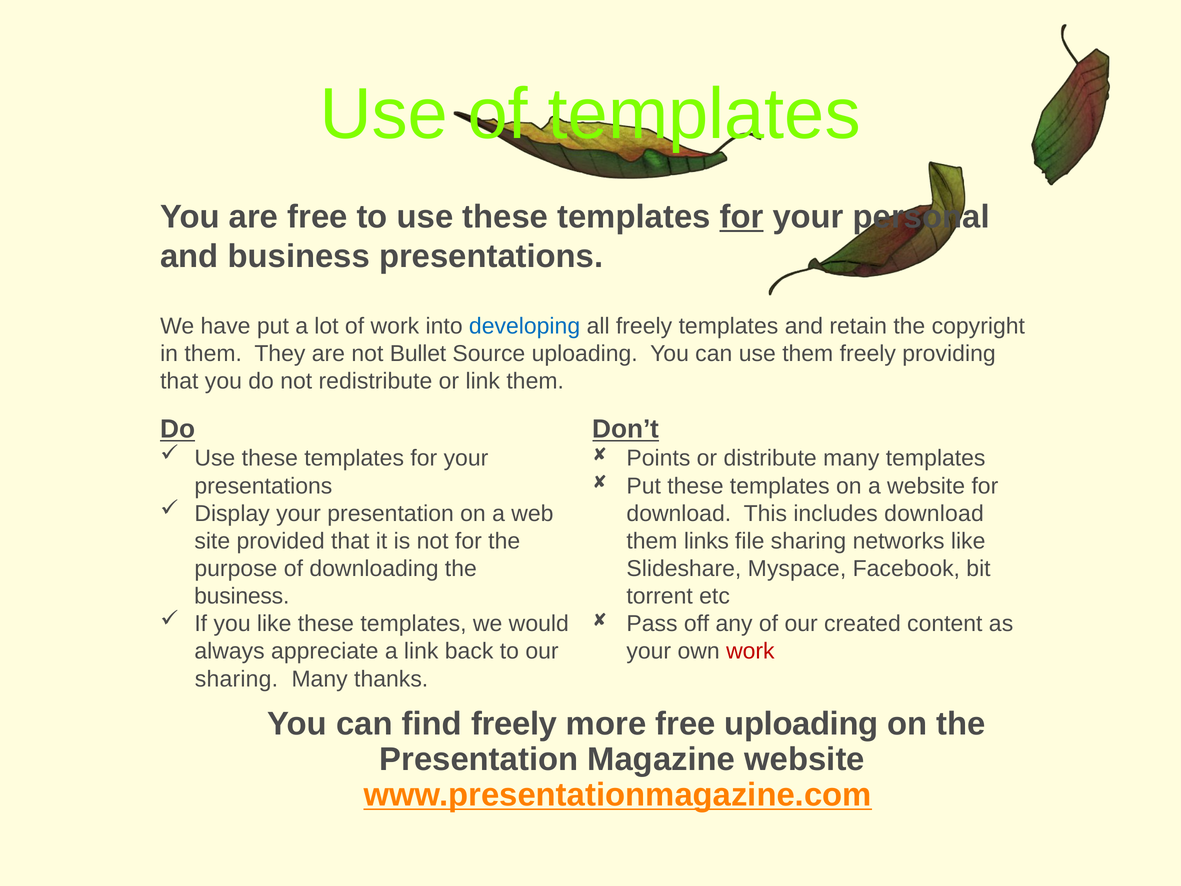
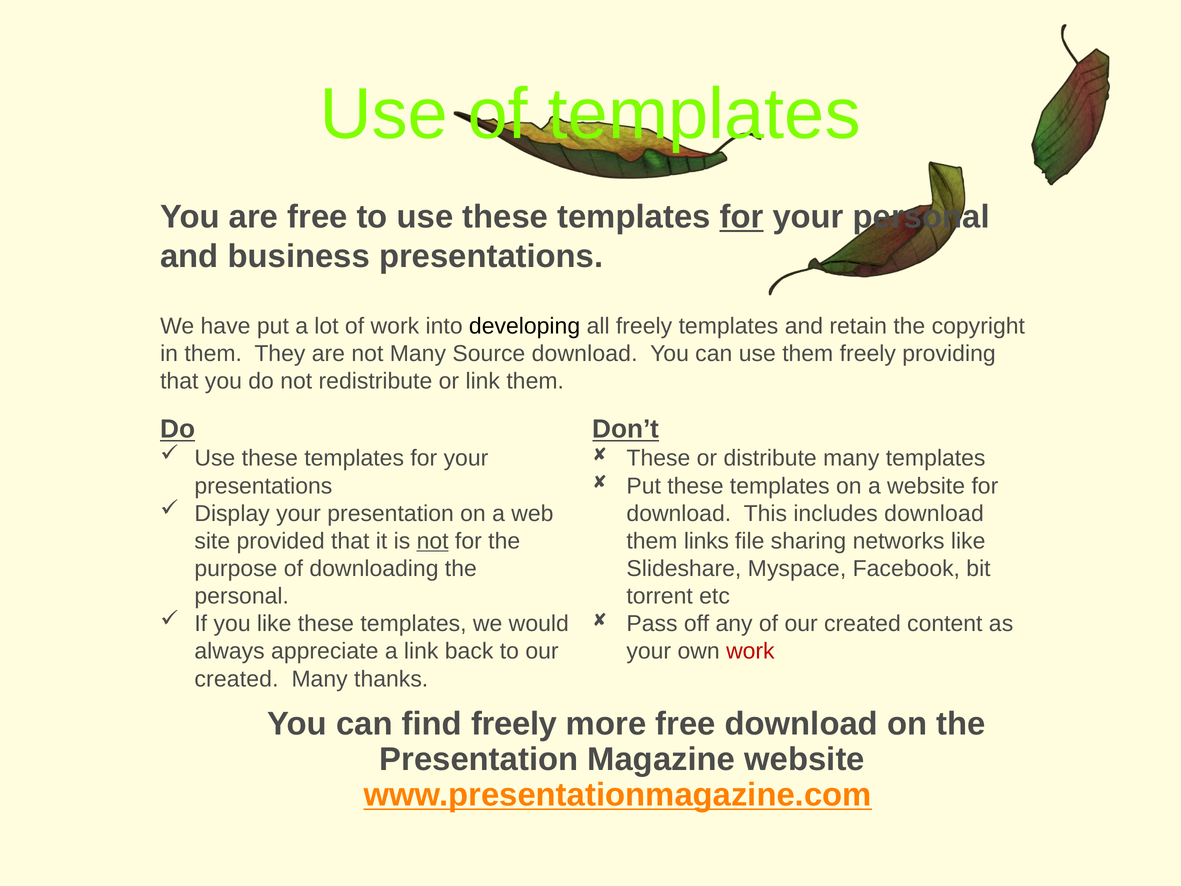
developing colour: blue -> black (525, 326)
not Bullet: Bullet -> Many (418, 354)
Source uploading: uploading -> download (585, 354)
Points: Points -> These (658, 458)
not underline: none -> present (433, 541)
business: business -> personal (242, 596)
sharing: sharing -> created (236, 679)
free uploading: uploading -> download (801, 724)
